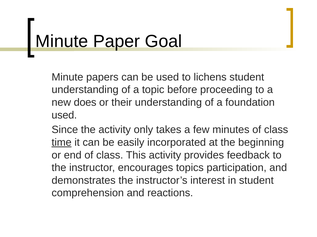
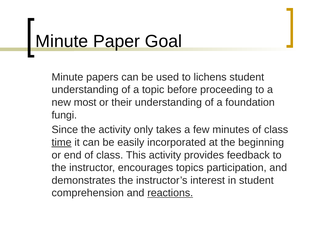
does: does -> most (85, 103)
used: used -> fungi (64, 115)
reactions underline: none -> present (170, 194)
